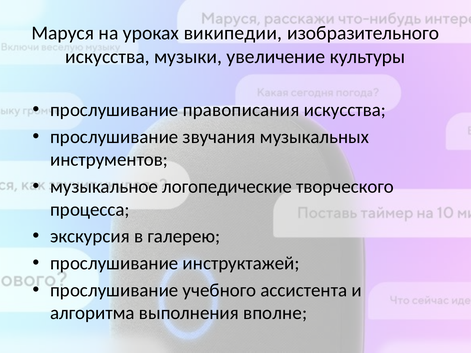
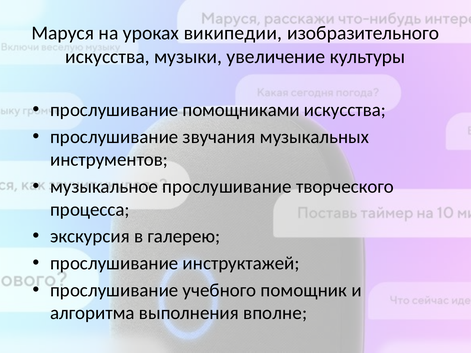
правописания: правописания -> помощниками (241, 110)
музыкальное логопедические: логопедические -> прослушивание (227, 187)
ассистента: ассистента -> помощник (304, 290)
